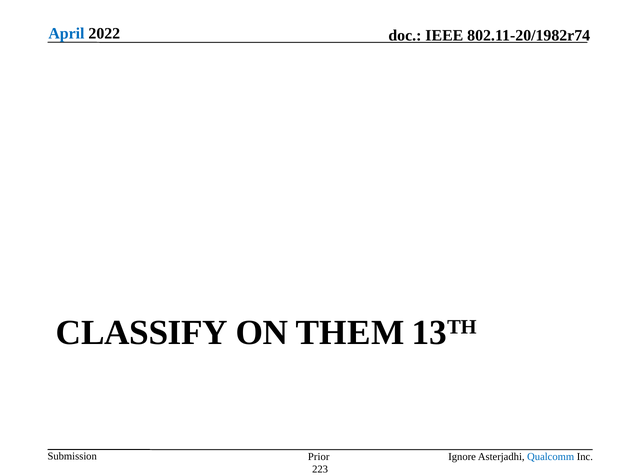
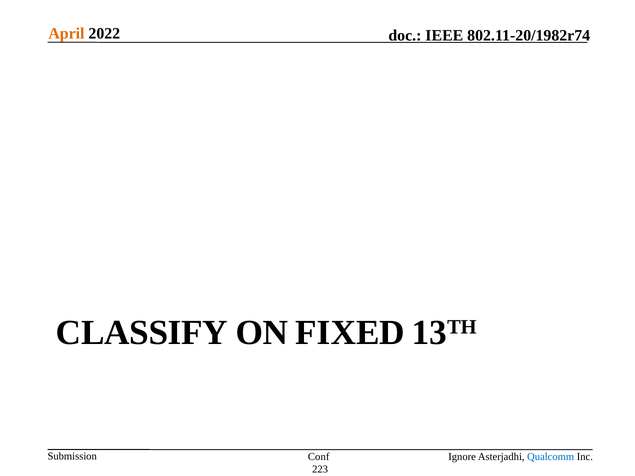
April colour: blue -> orange (66, 34)
THEM: THEM -> FIXED (350, 333)
Prior: Prior -> Conf (319, 457)
